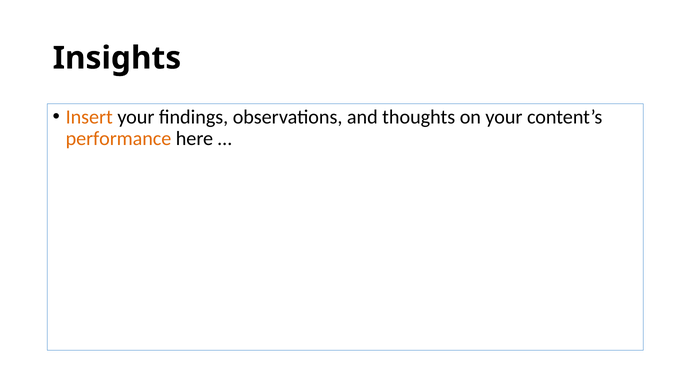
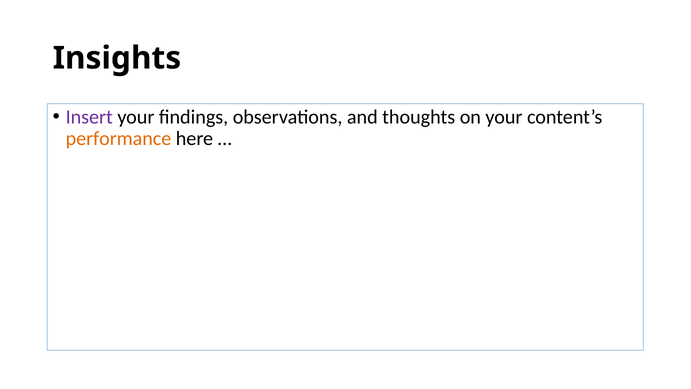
Insert colour: orange -> purple (89, 117)
